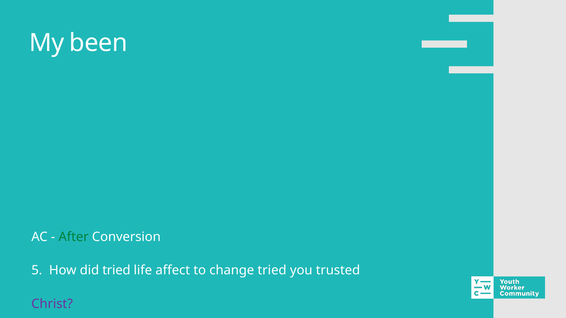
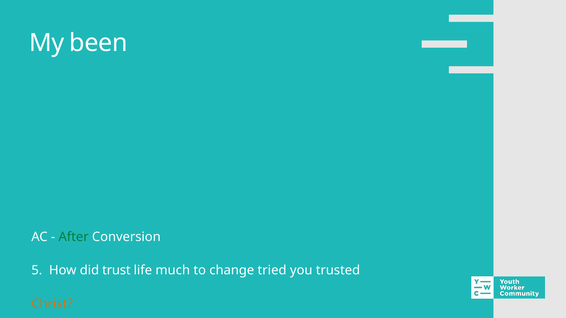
did tried: tried -> trust (116, 271)
affect: affect -> much (173, 271)
Christ colour: purple -> orange (52, 304)
